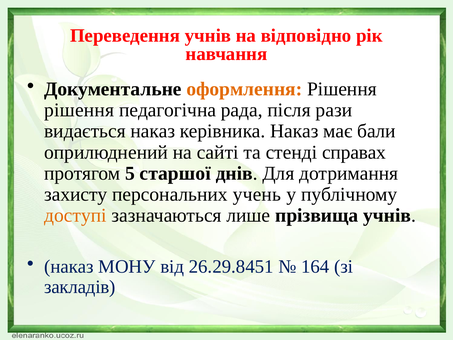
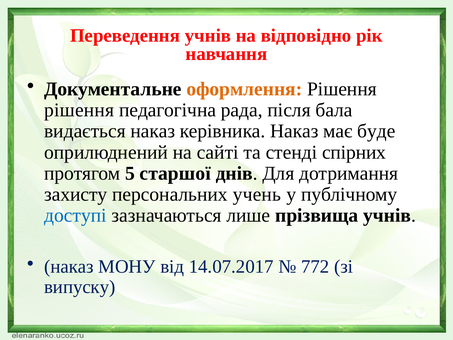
рази: рази -> бала (334, 110)
бали: бали -> буде (376, 131)
справах: справах -> спірних (354, 152)
доступі colour: orange -> blue (75, 215)
26.29.8451: 26.29.8451 -> 14.07.2017 (231, 266)
164: 164 -> 772 (315, 266)
закладів: закладів -> випуску (80, 287)
